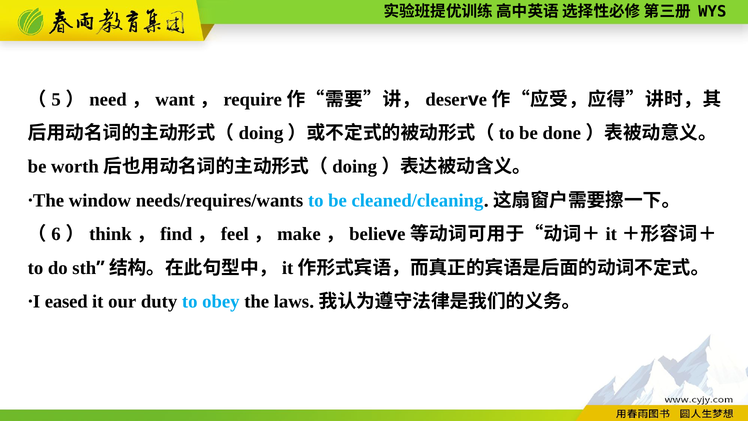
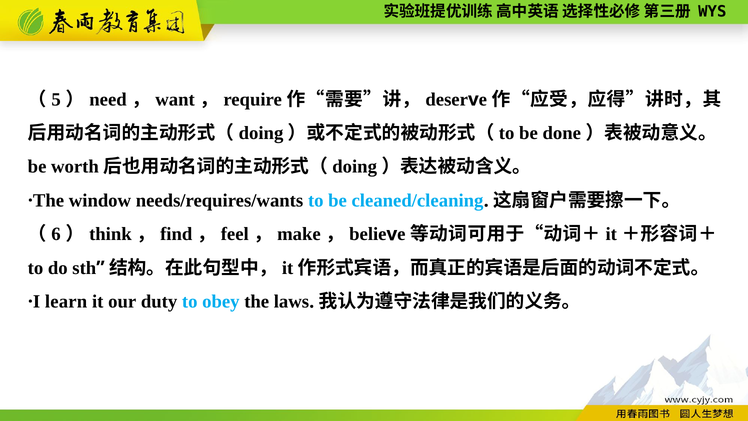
eased: eased -> learn (66, 301)
